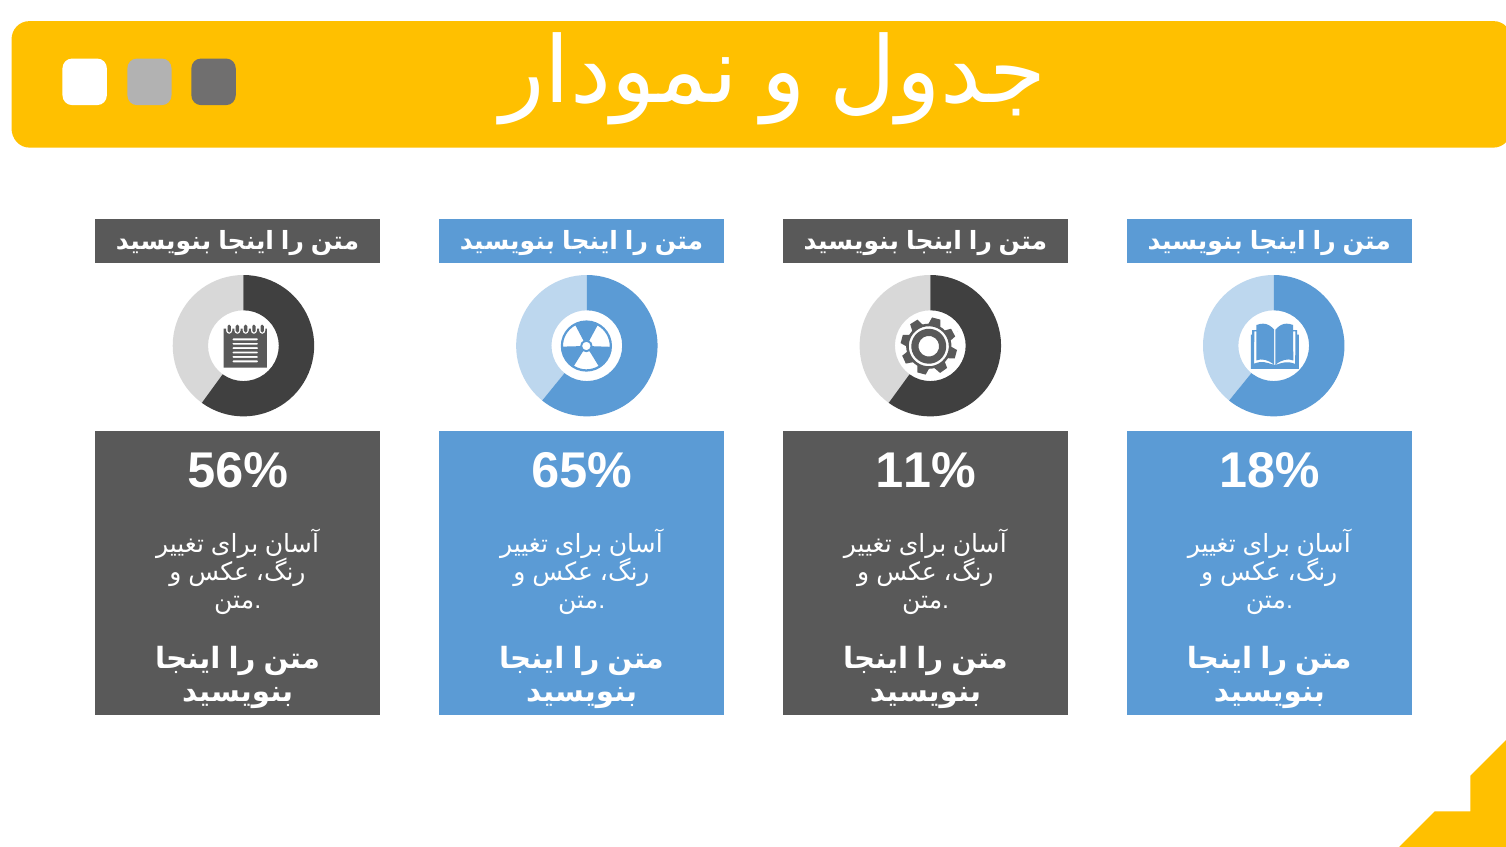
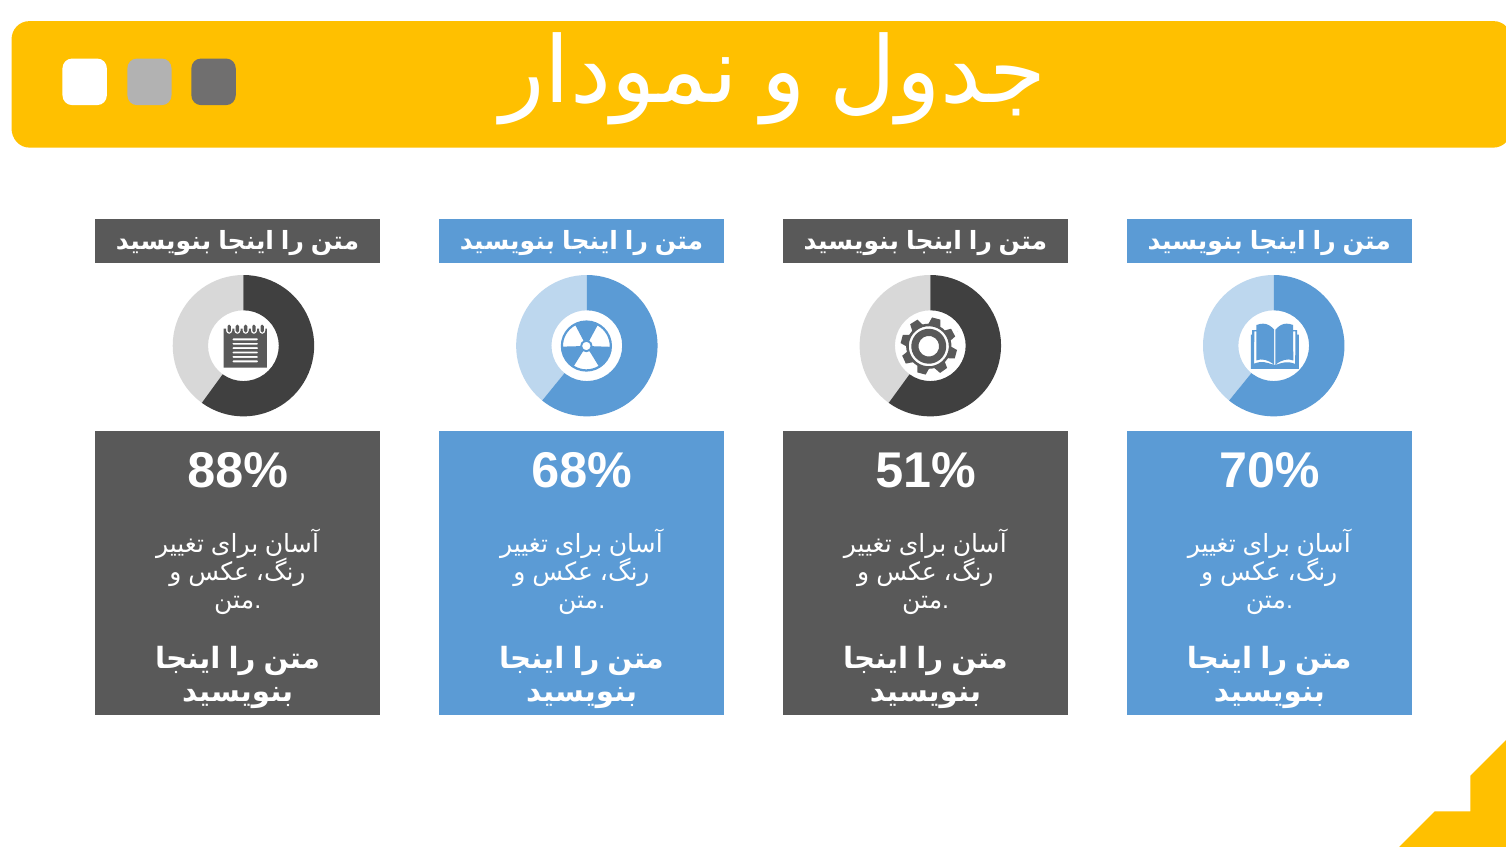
56%: 56% -> 88% (238, 471)
65%: 65% -> 68% (582, 471)
11%: 11% -> 51% (926, 471)
18%: 18% -> 70% (1269, 471)
